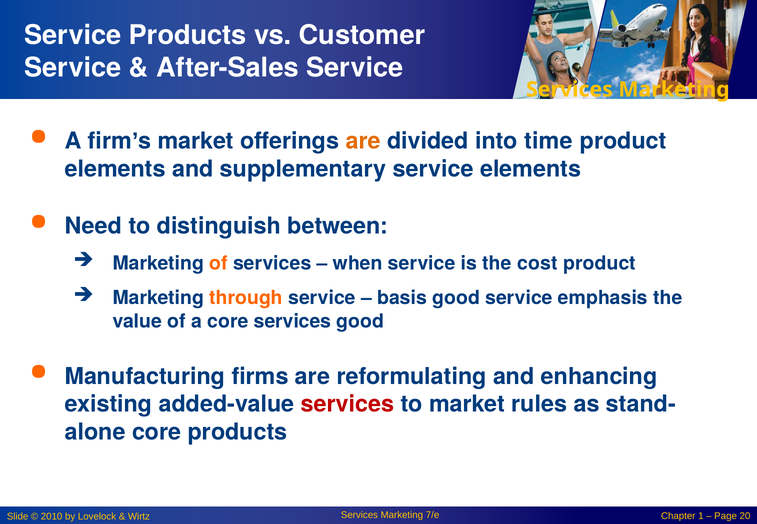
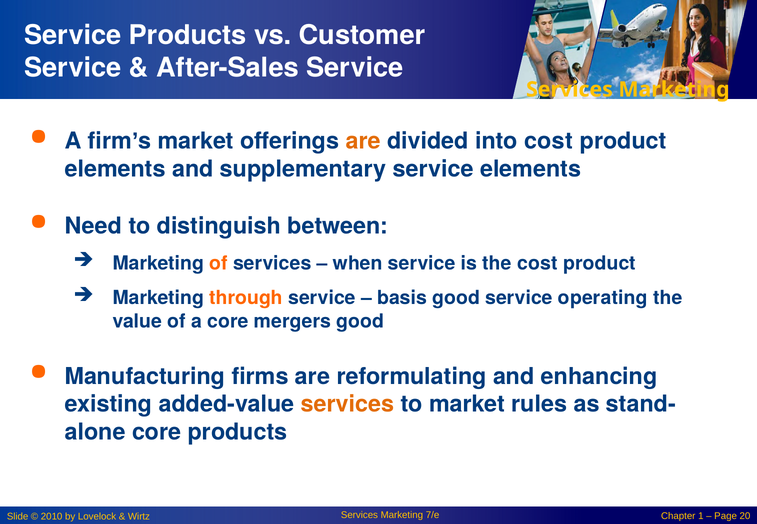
into time: time -> cost (549, 141)
emphasis: emphasis -> operating (603, 298)
core services: services -> mergers (292, 321)
services colour: red -> orange (348, 404)
